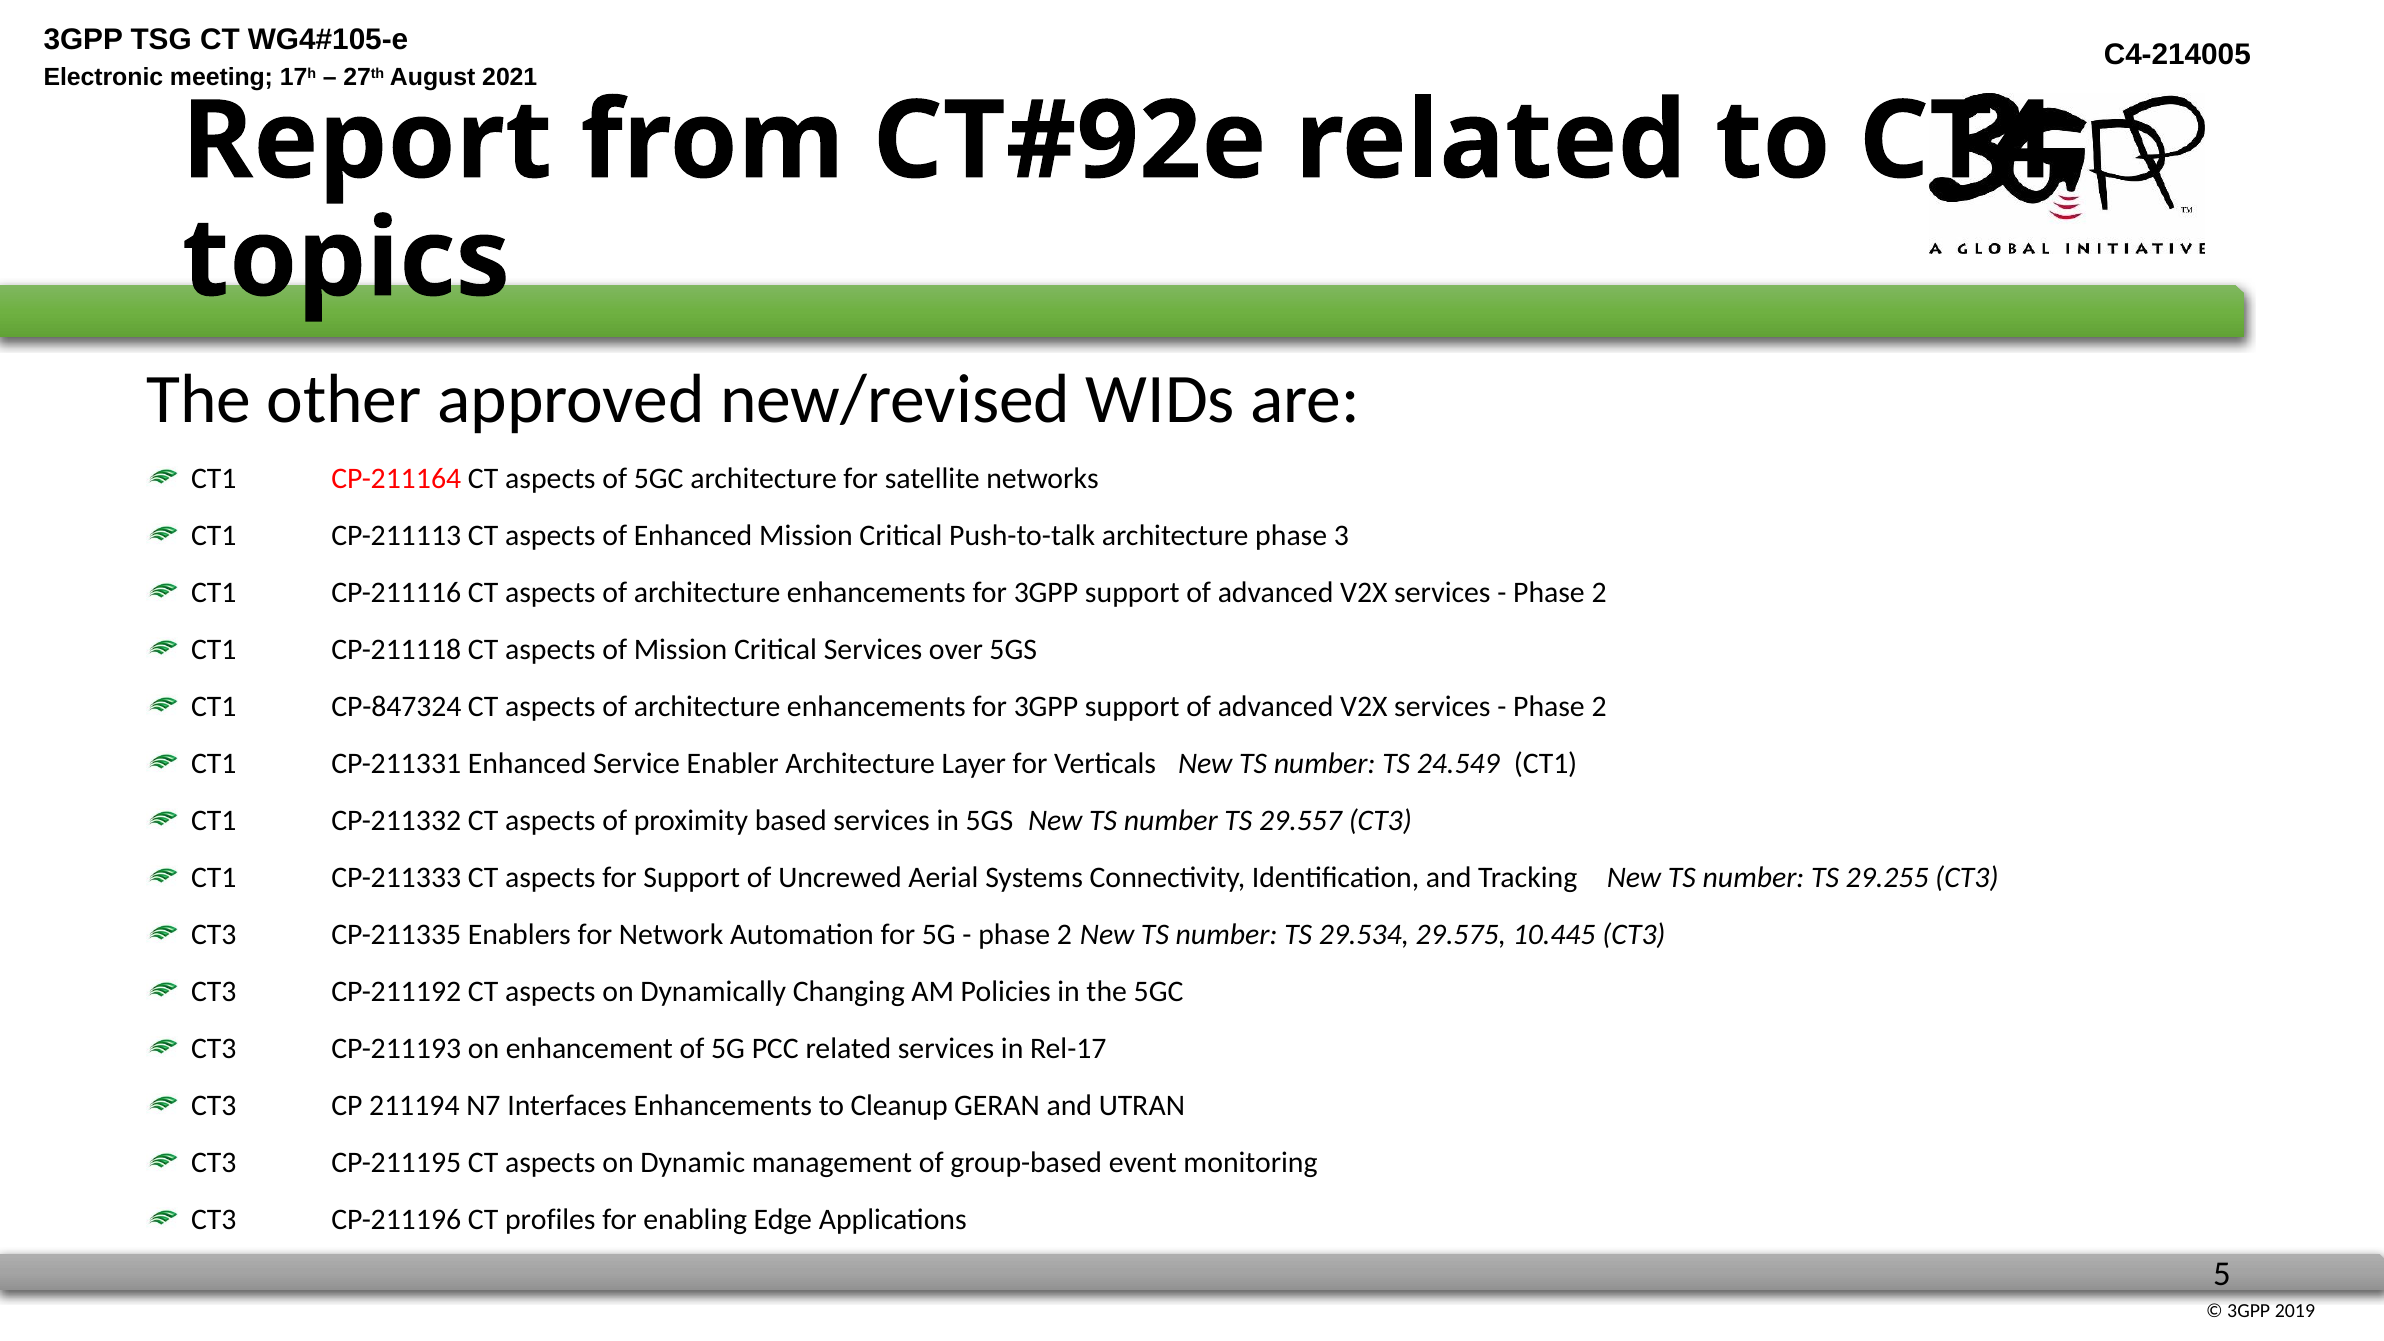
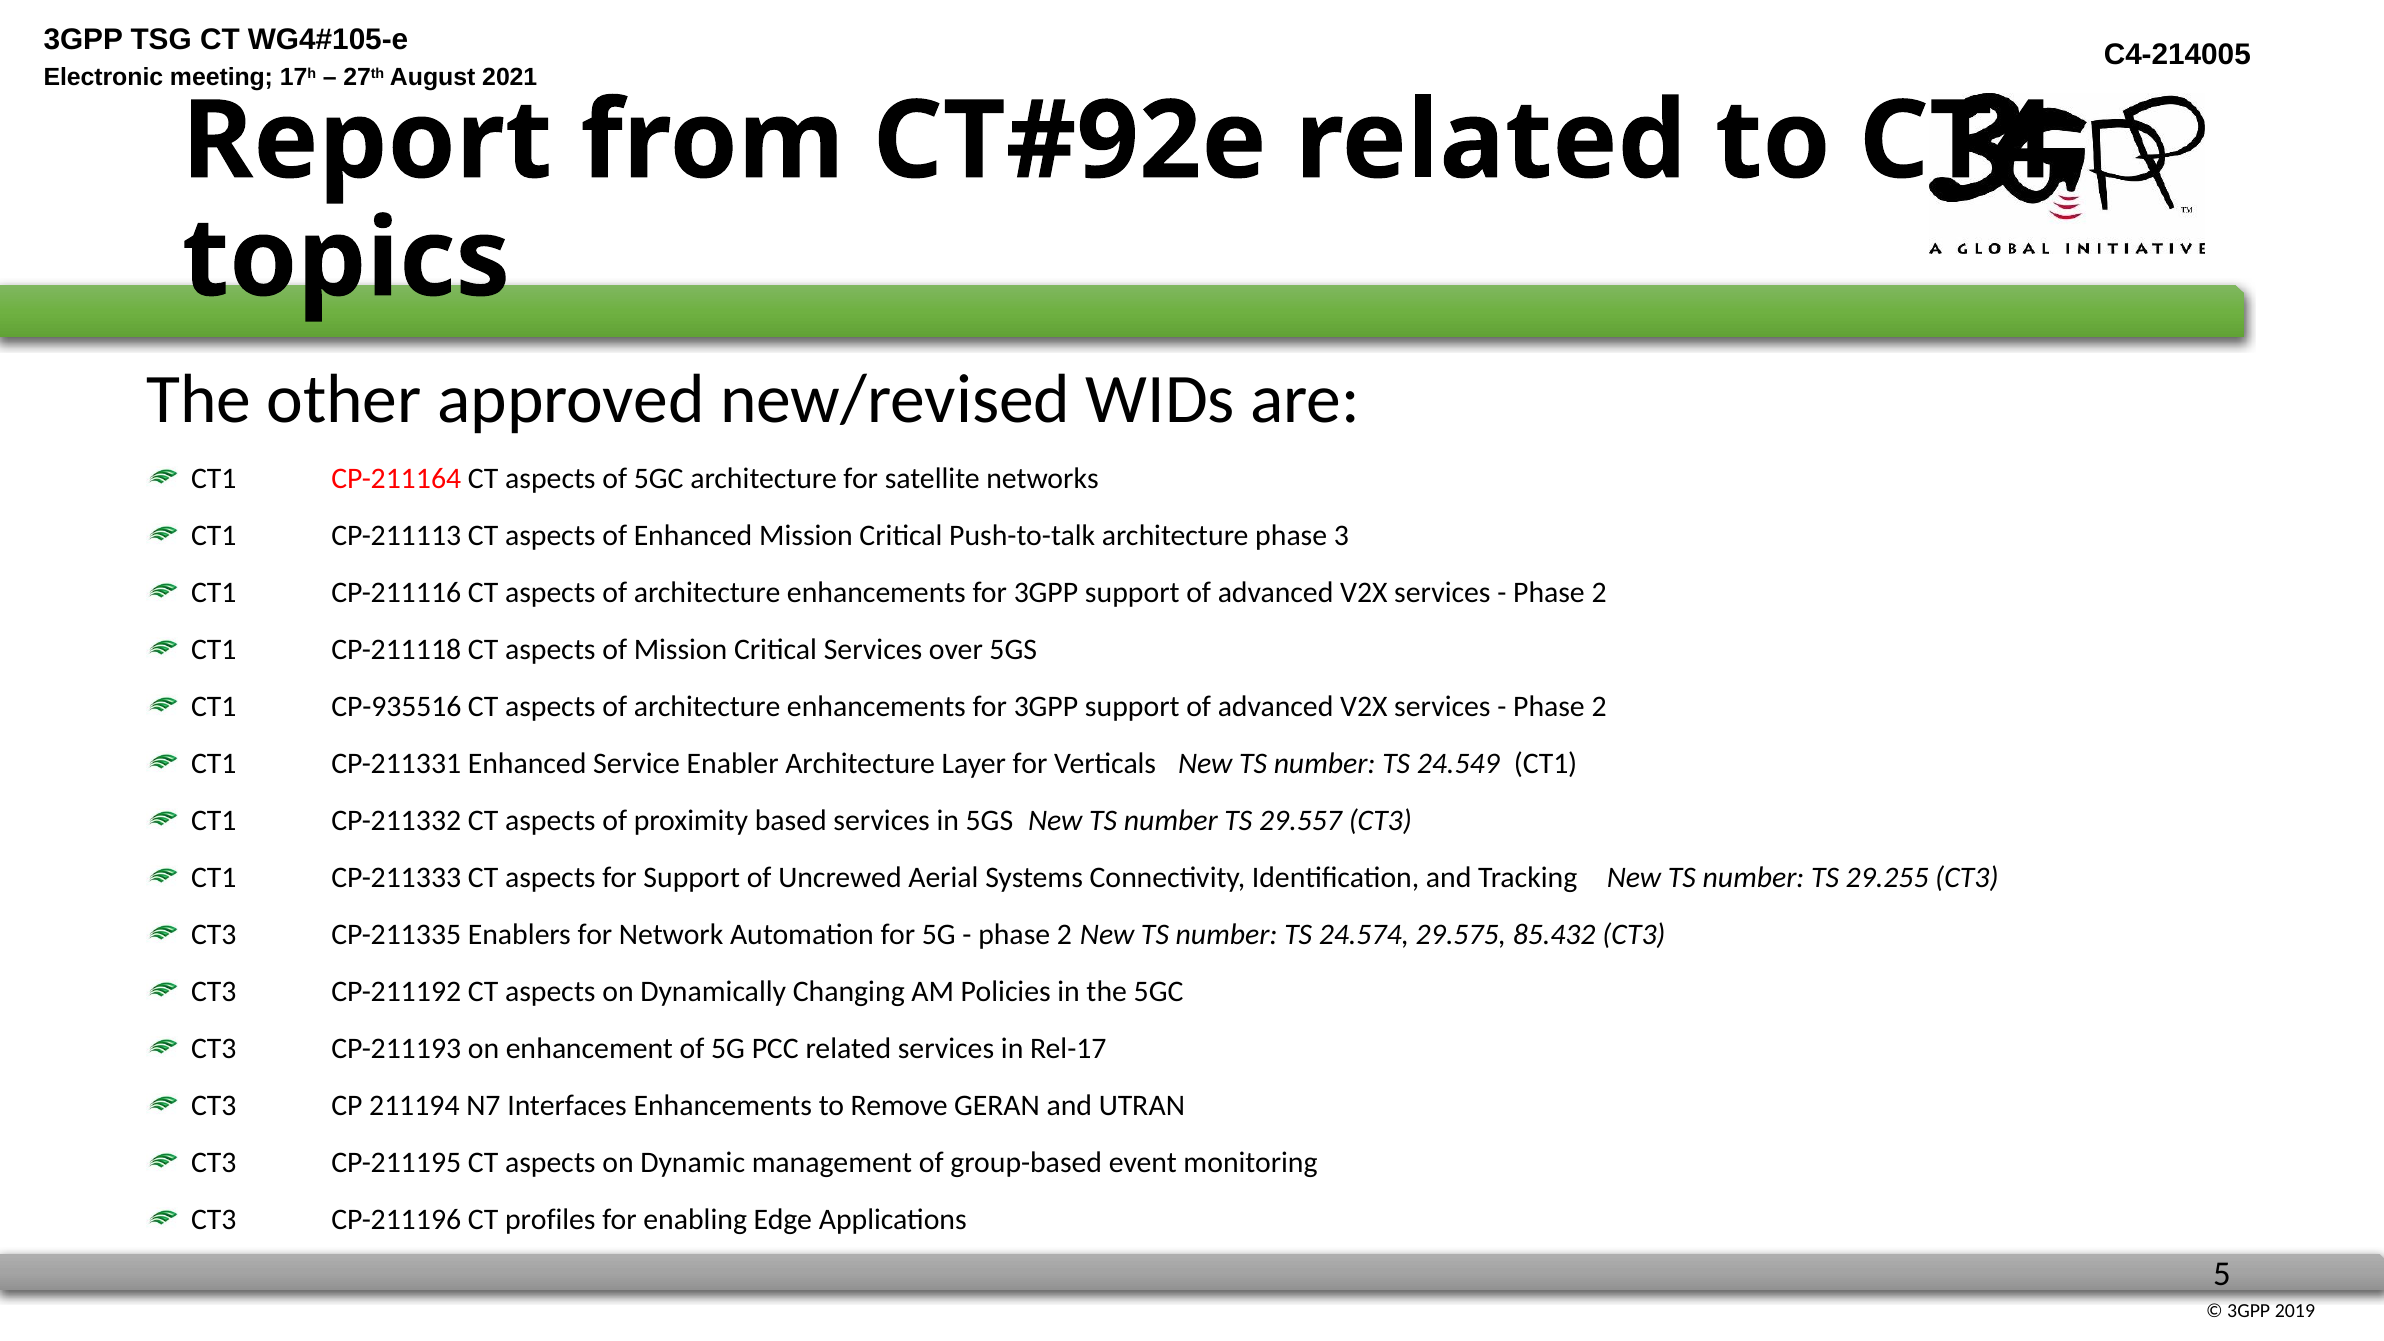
CP-847324: CP-847324 -> CP-935516 (396, 707)
29.534: 29.534 -> 24.574 (1364, 935)
10.445: 10.445 -> 85.432 (1554, 935)
Cleanup: Cleanup -> Remove (899, 1106)
